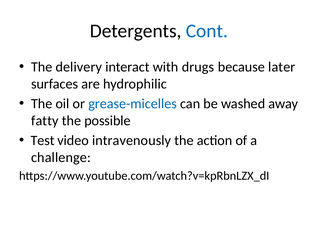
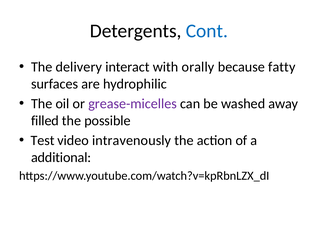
drugs: drugs -> orally (198, 67)
later: later -> fatty (282, 67)
grease-micelles colour: blue -> purple (133, 103)
fatty: fatty -> filled (45, 120)
challenge: challenge -> additional (61, 157)
